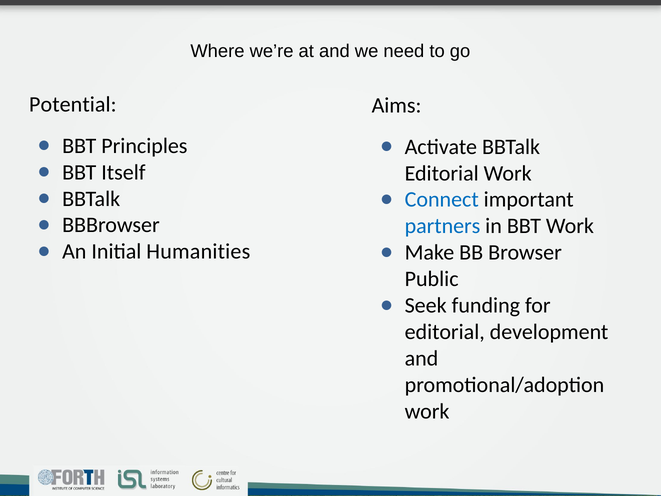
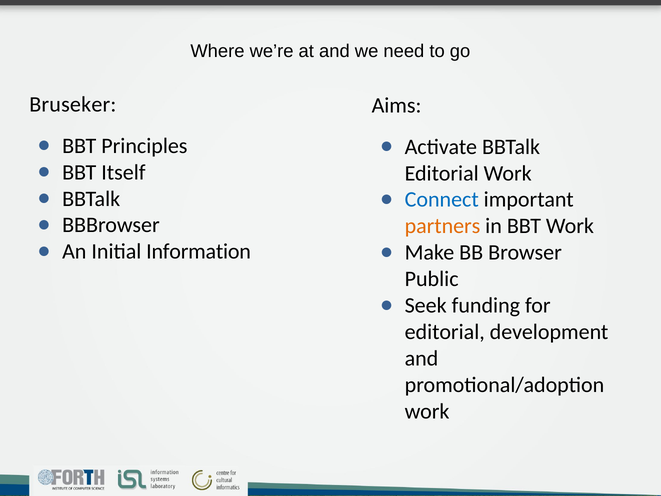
Potential: Potential -> Bruseker (73, 105)
partners colour: blue -> orange (442, 226)
Humanities: Humanities -> Information (199, 252)
